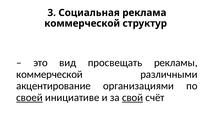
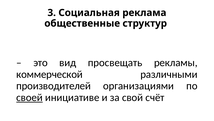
коммерческой: коммерческой -> общественные (82, 23)
акцентирование: акцентирование -> производителей (54, 85)
свой underline: present -> none (133, 97)
